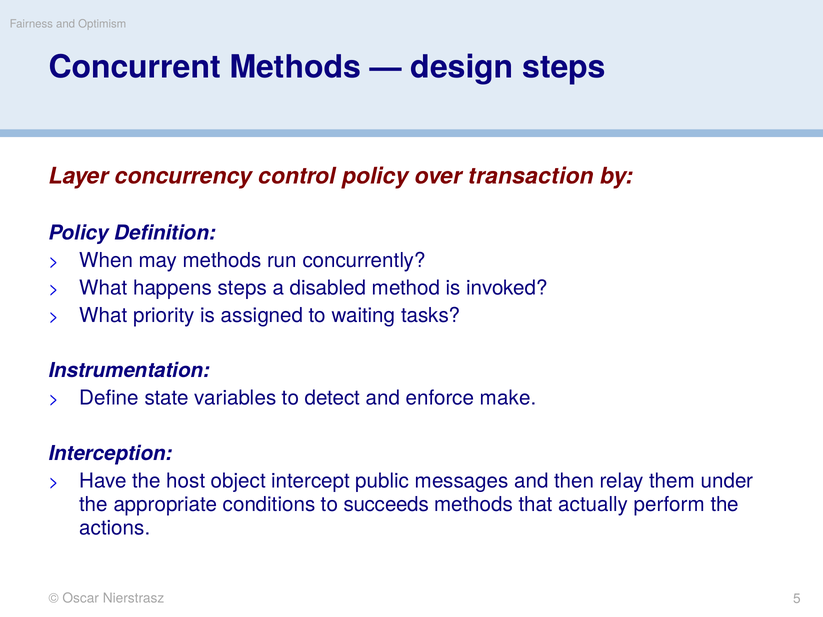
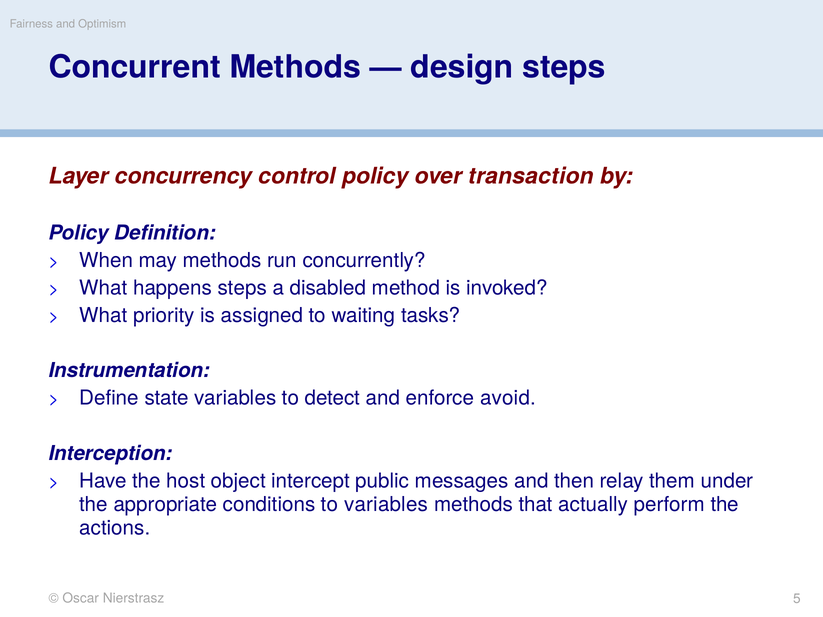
make: make -> avoid (508, 398)
to succeeds: succeeds -> variables (386, 504)
